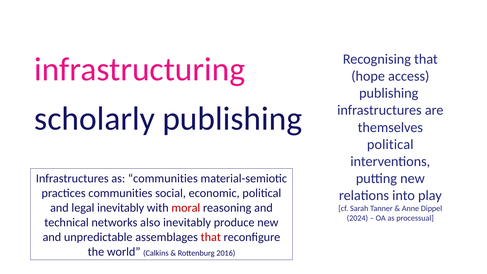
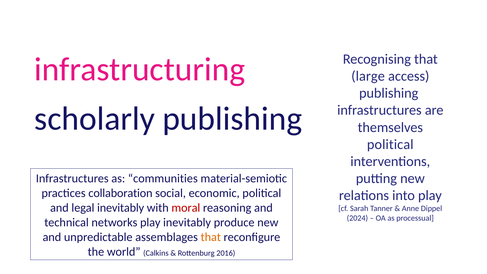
hope: hope -> large (368, 76)
practices communities: communities -> collaboration (120, 193)
networks also: also -> play (150, 222)
that colour: red -> orange (211, 237)
